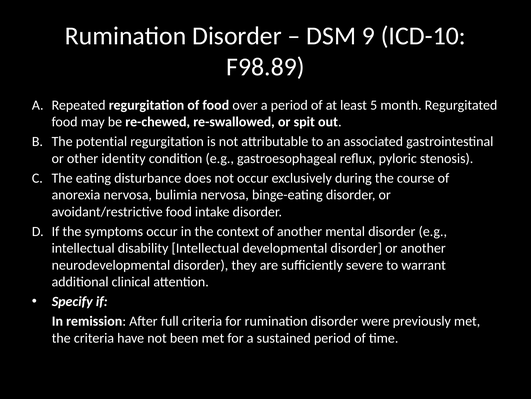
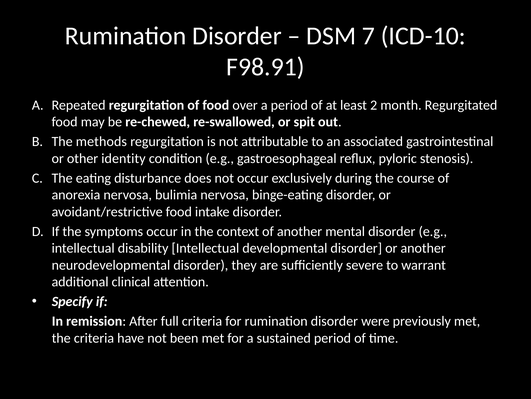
9: 9 -> 7 (368, 36)
F98.89: F98.89 -> F98.91 (265, 67)
5: 5 -> 2 (374, 105)
potential: potential -> methods (101, 141)
